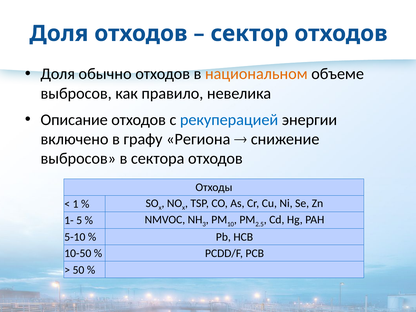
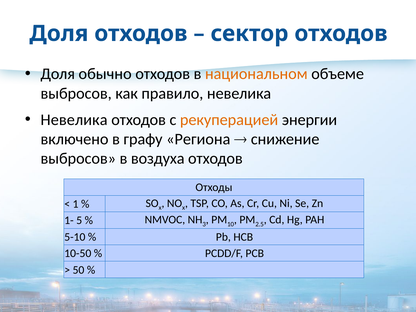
Описание: Описание -> Невелика (74, 120)
рекуперацией colour: blue -> orange (229, 120)
сектора: сектора -> воздуха (158, 159)
